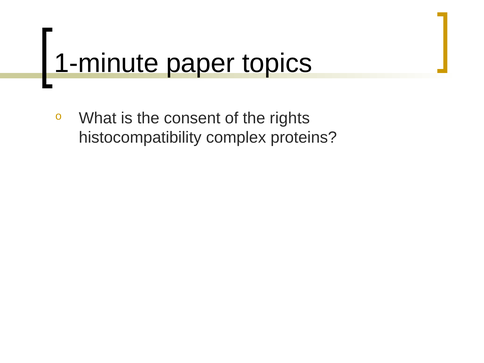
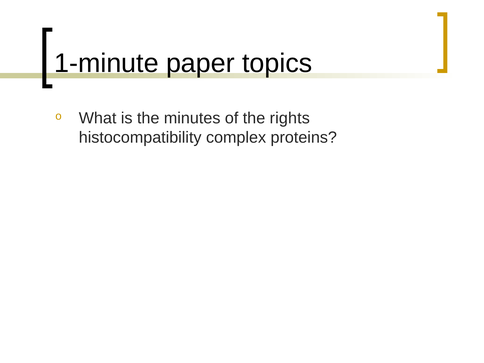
consent: consent -> minutes (192, 118)
